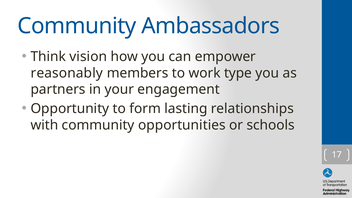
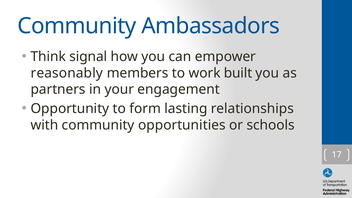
vision: vision -> signal (88, 57)
type: type -> built (238, 73)
